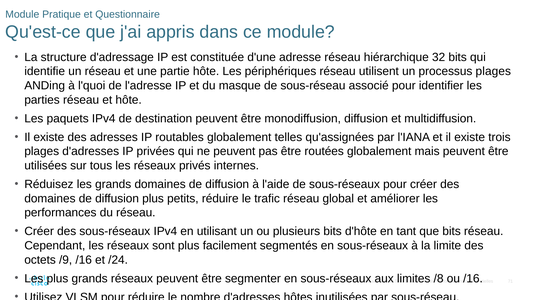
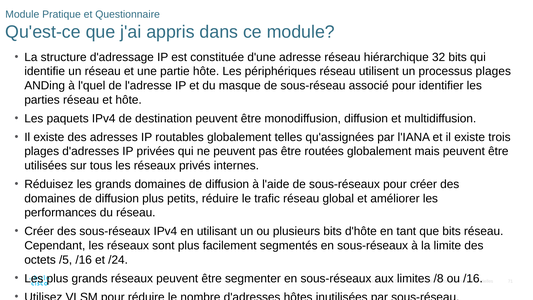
l'quoi: l'quoi -> l'quel (92, 86)
/9: /9 -> /5 (66, 260)
